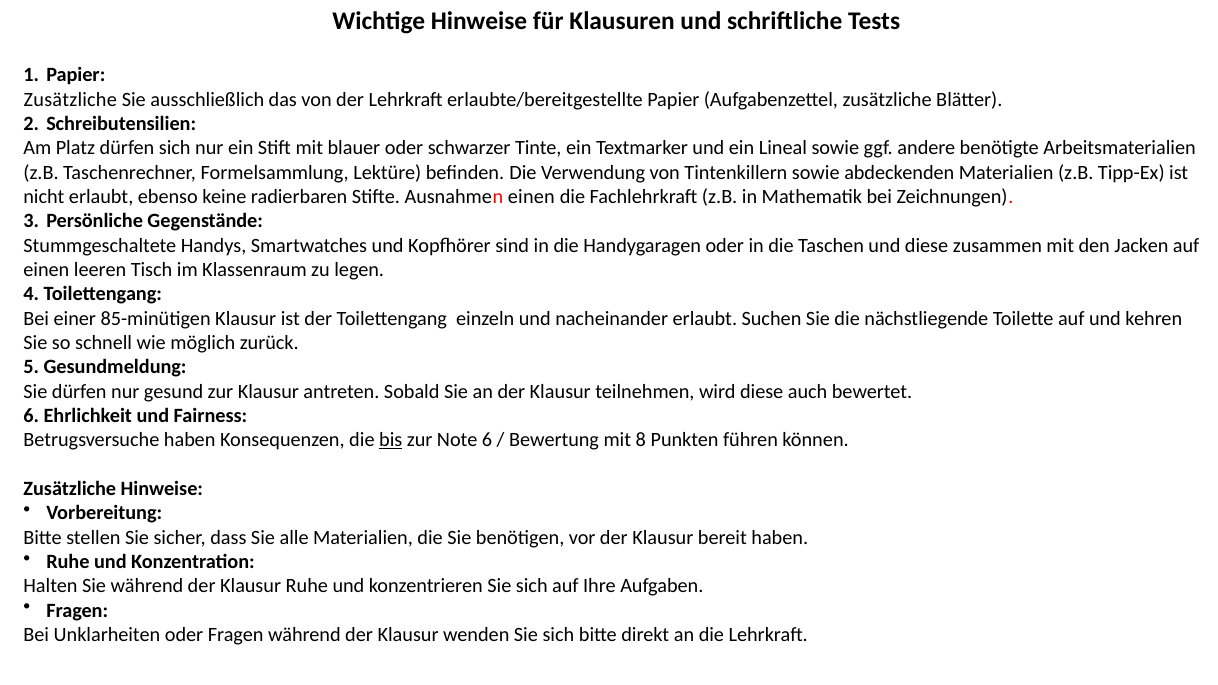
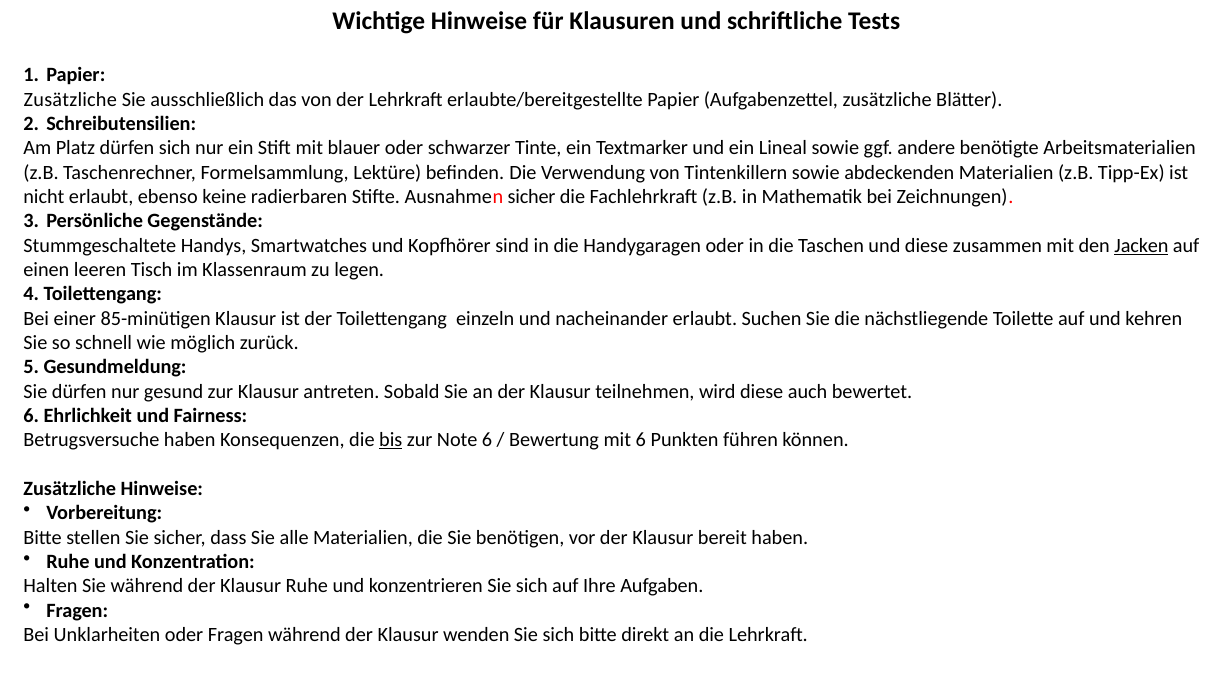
Ausnahmen einen: einen -> sicher (532, 197)
Jacken underline: none -> present (1141, 245)
mit 8: 8 -> 6 (641, 440)
